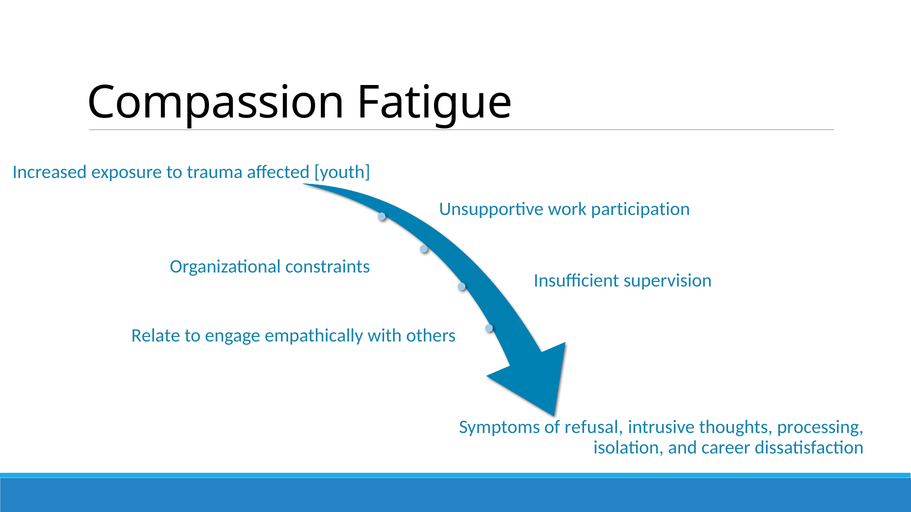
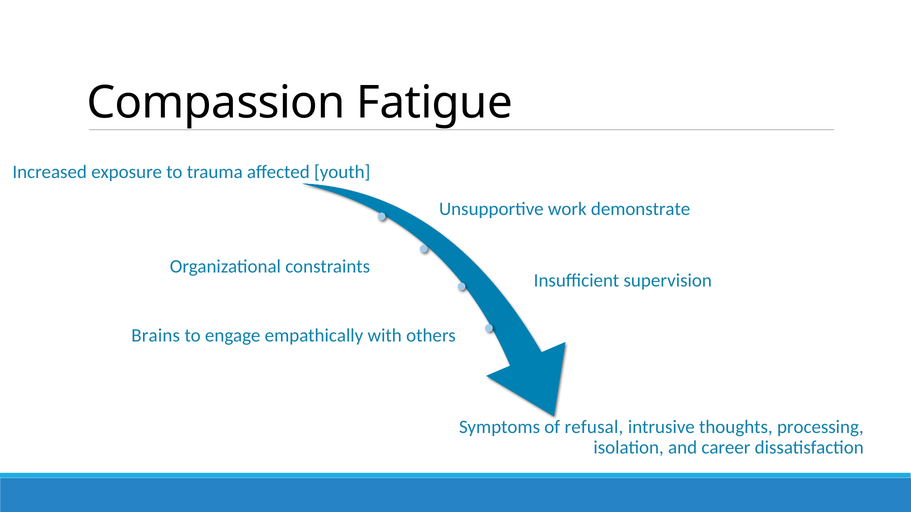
participation: participation -> demonstrate (641, 209)
Relate: Relate -> Brains (156, 336)
